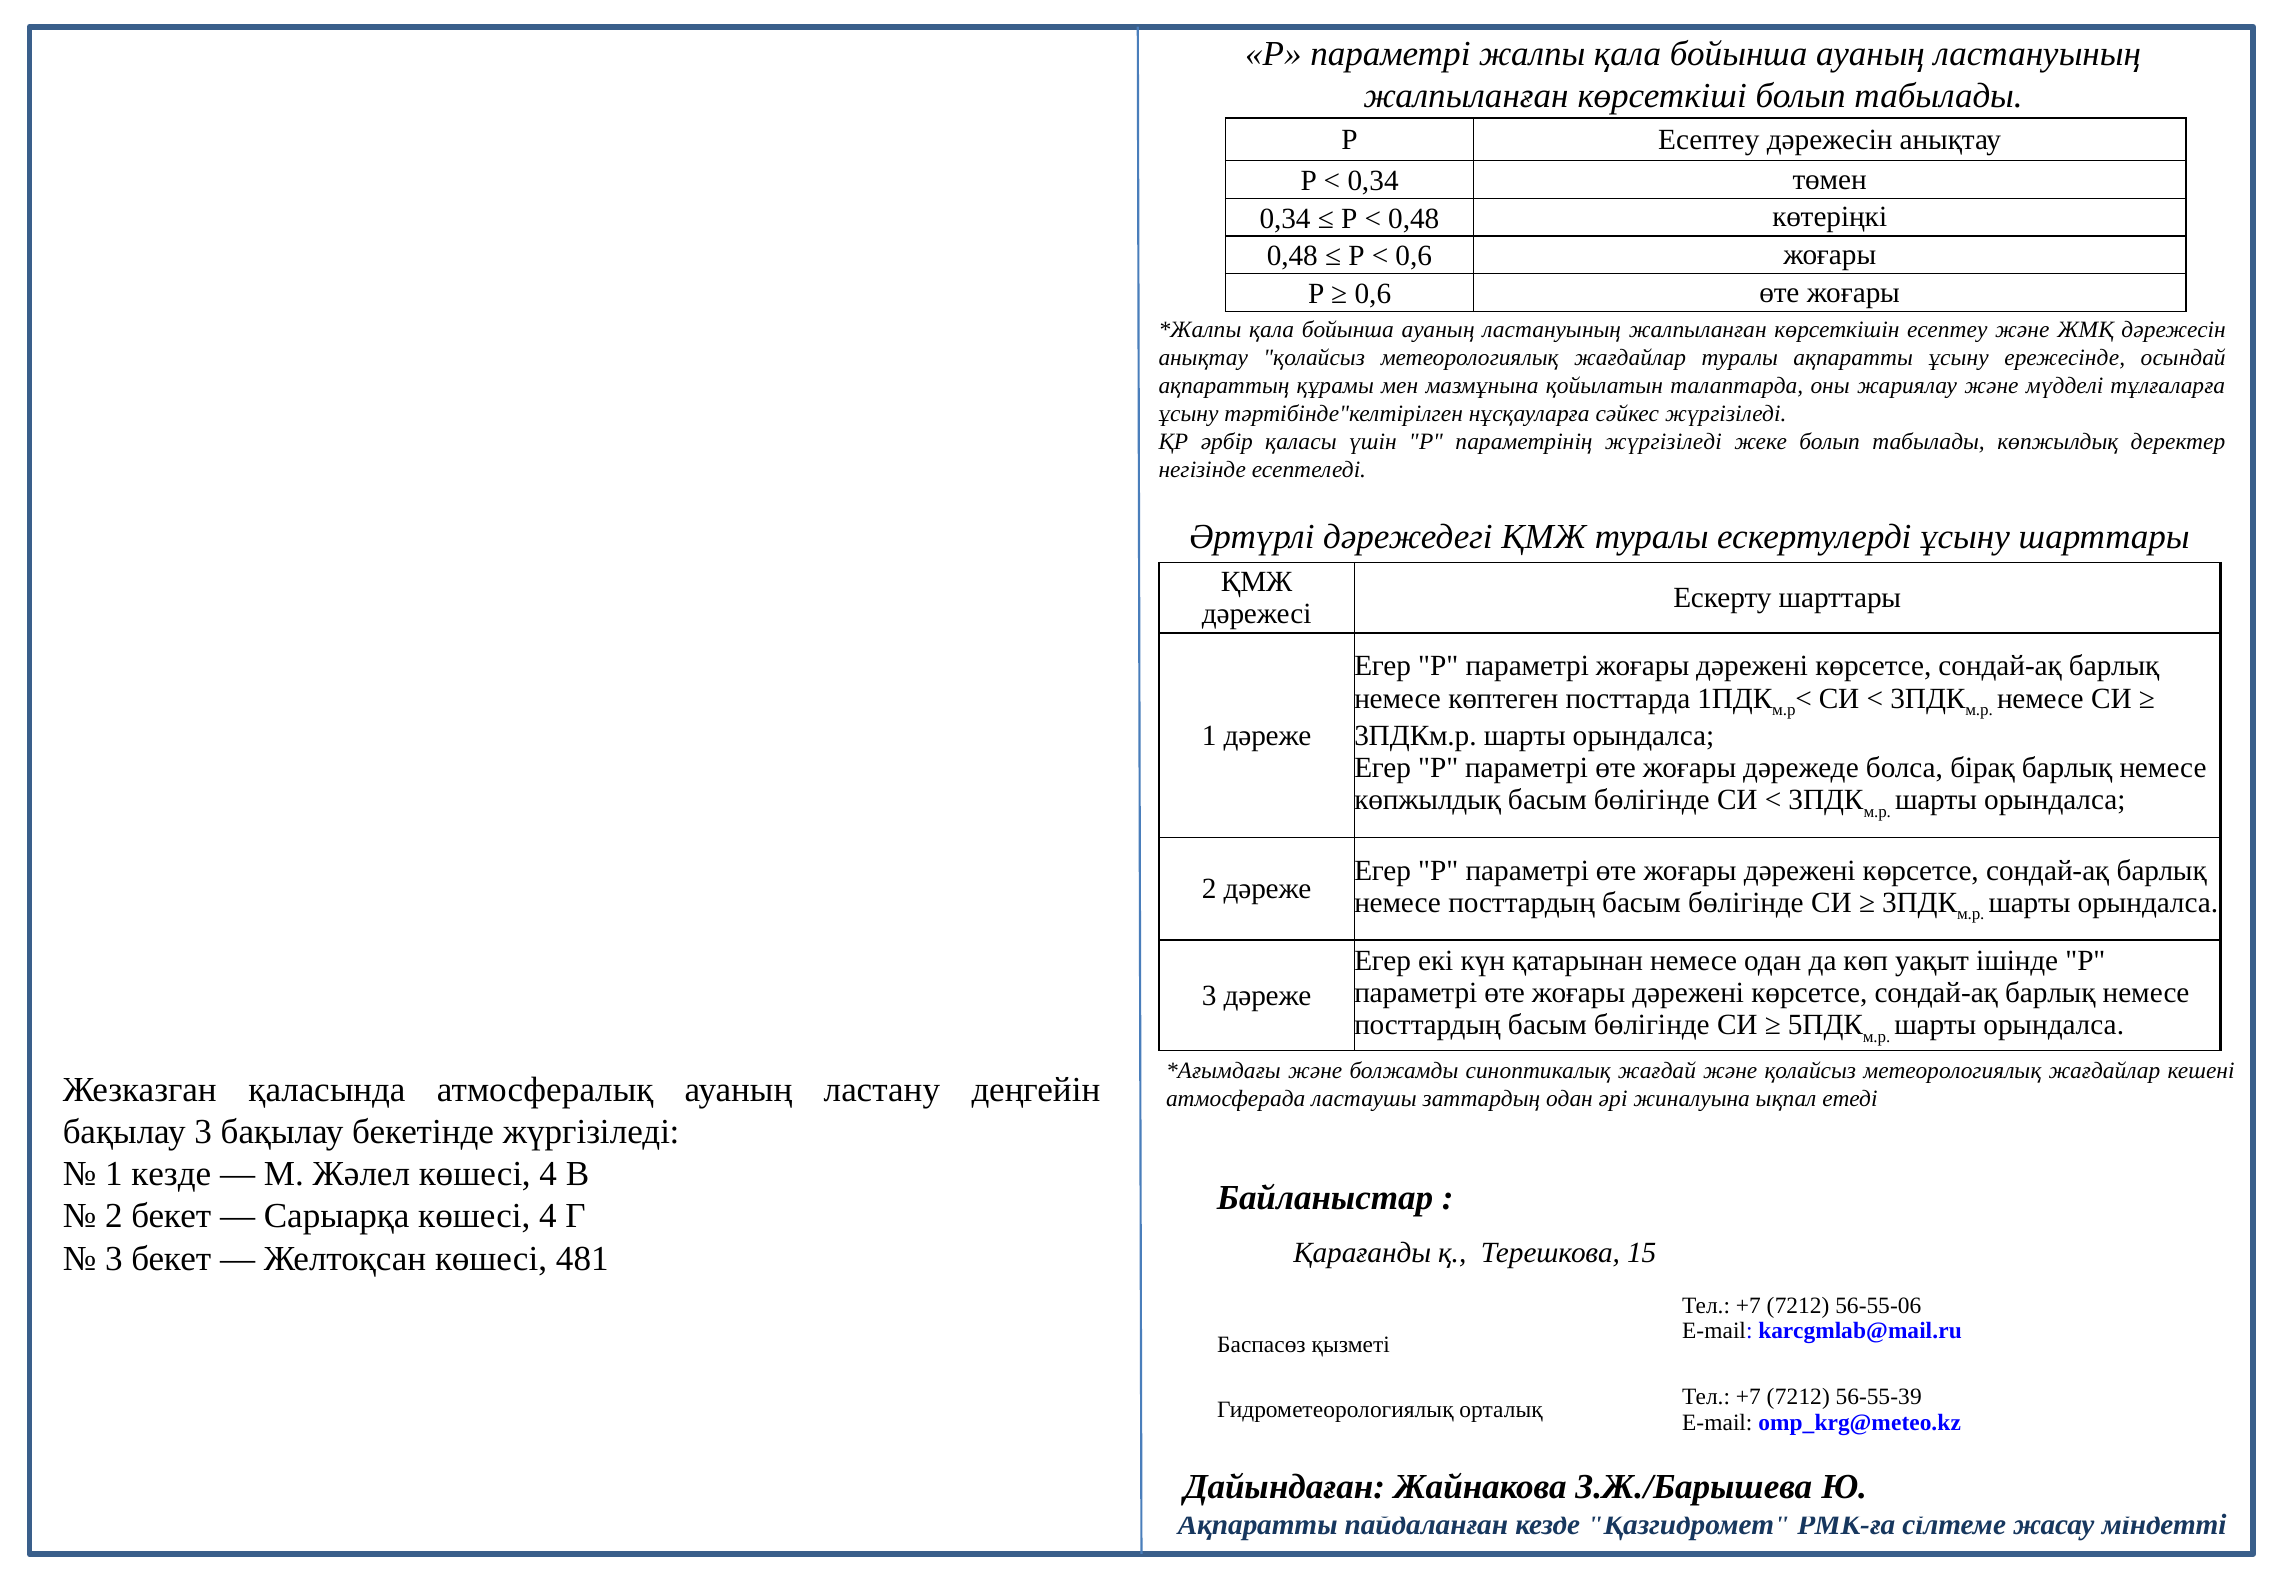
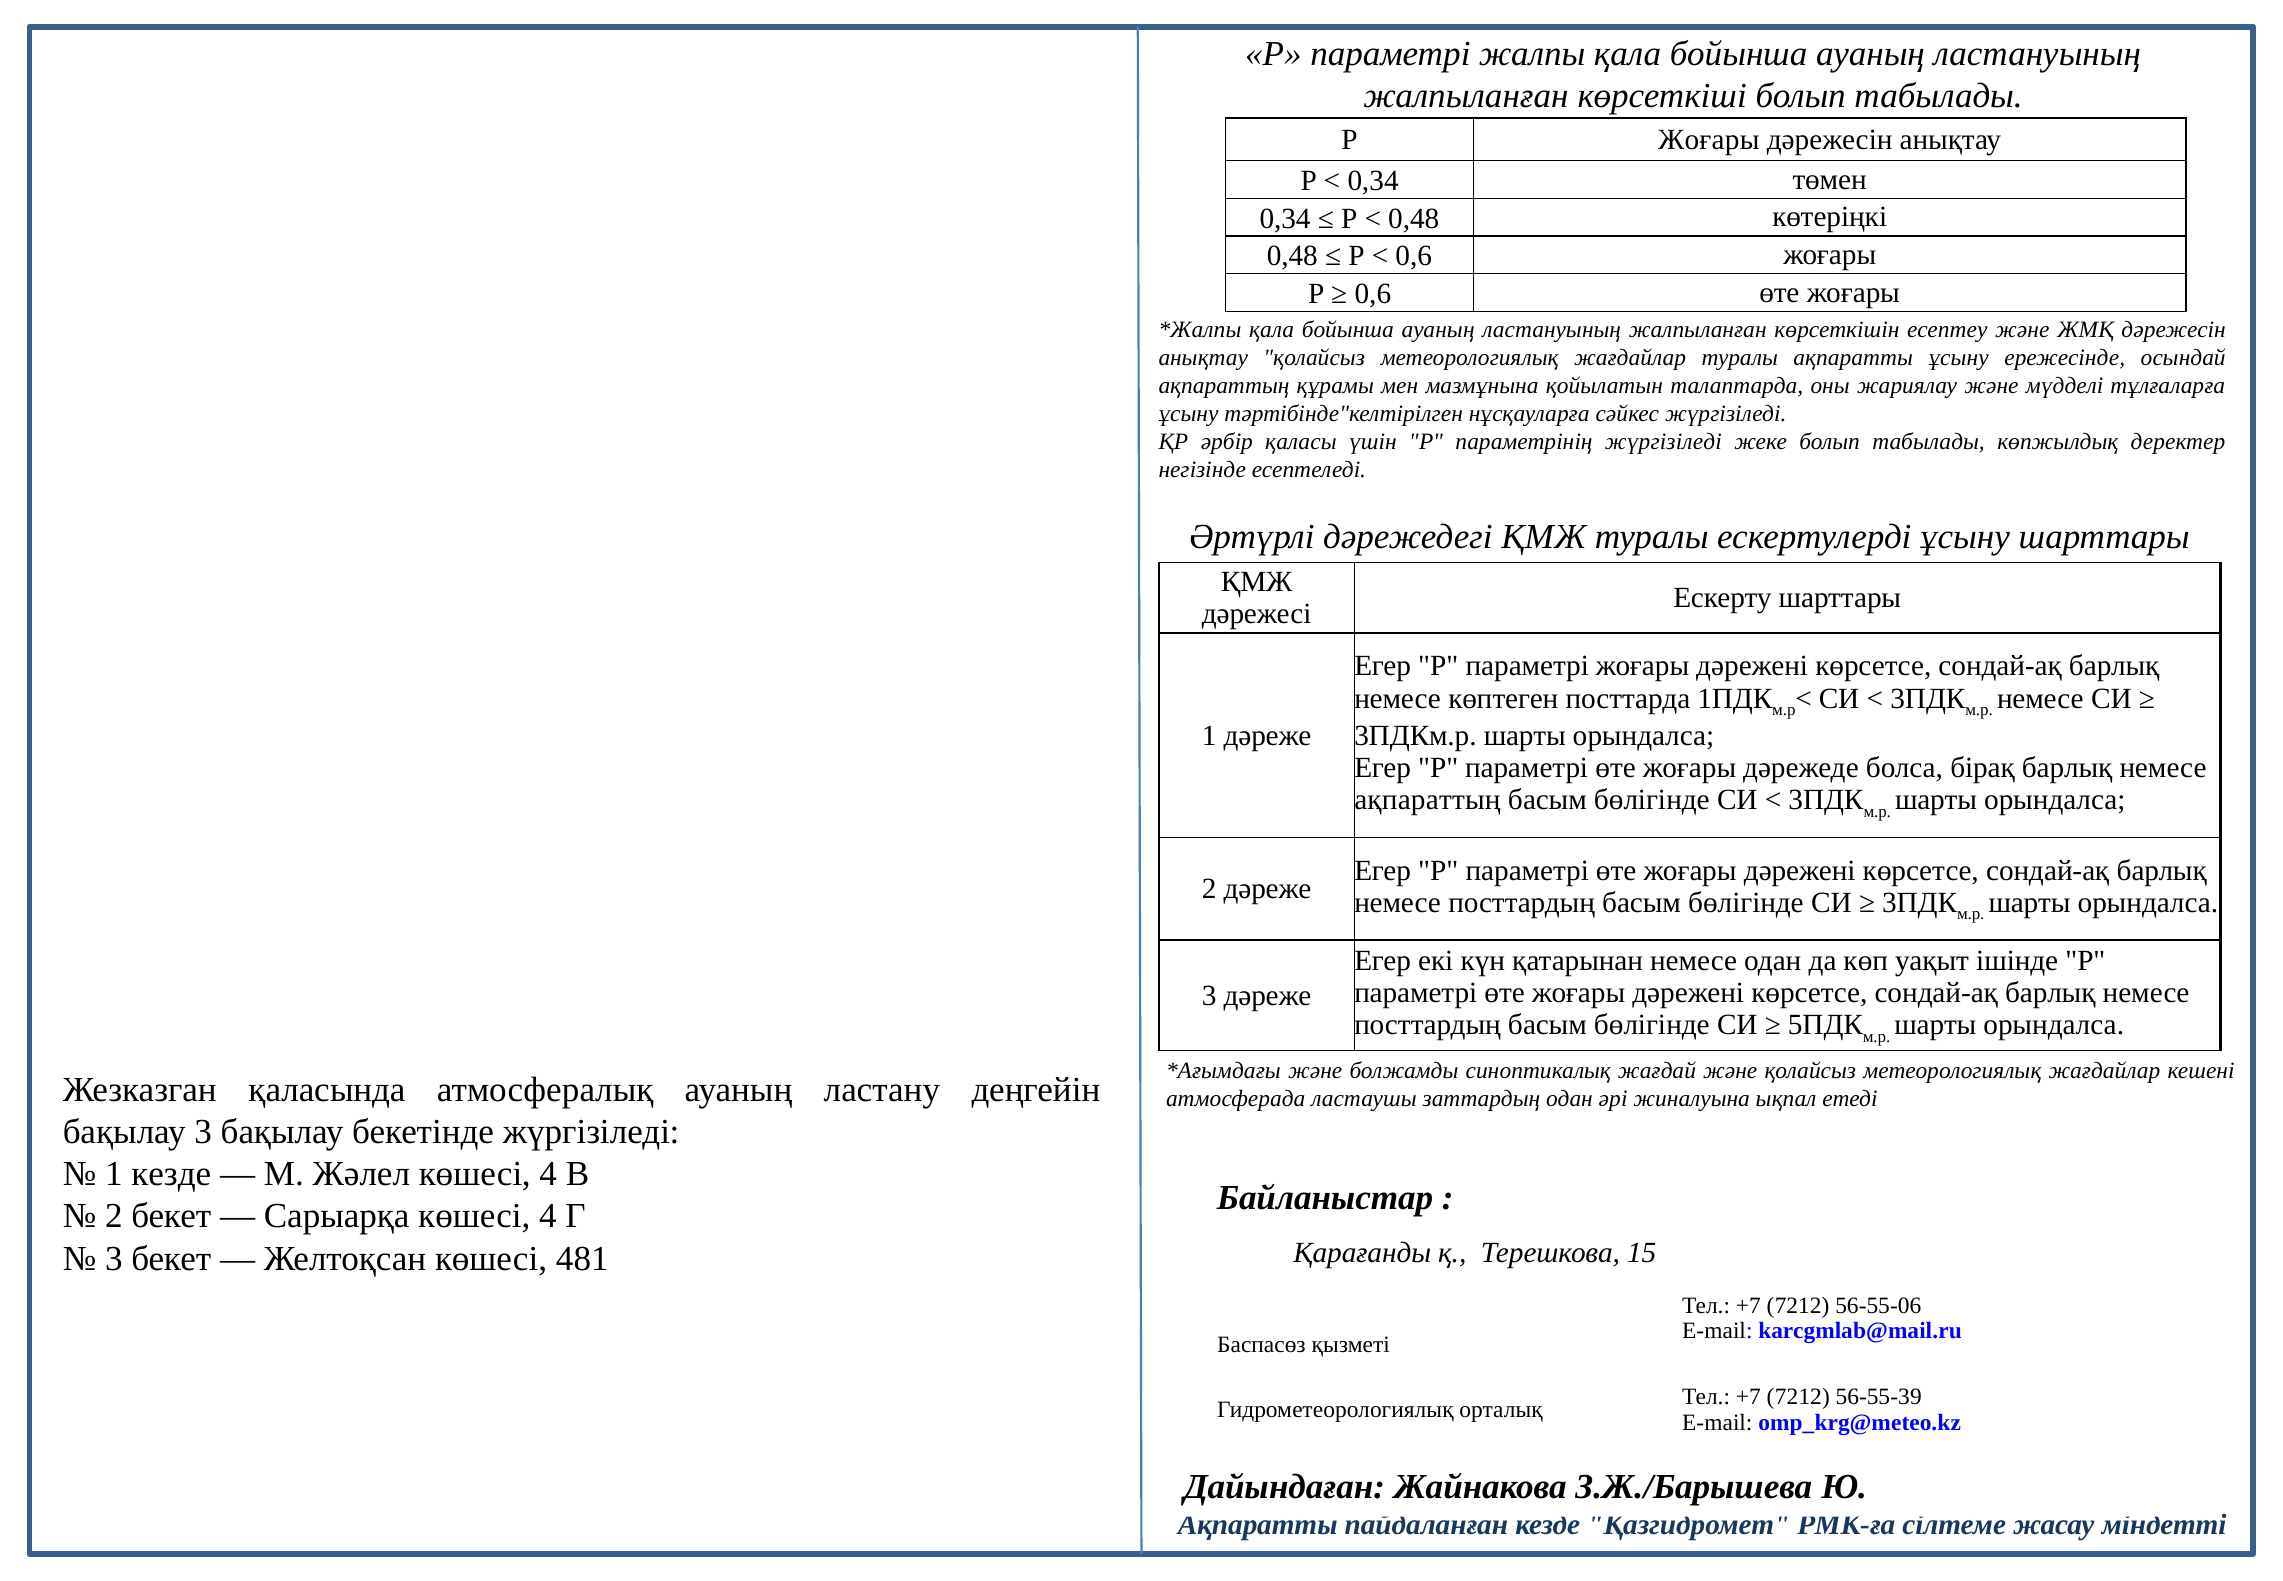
Р Есептеу: Есептеу -> Жоғары (1709, 139)
көпжылдық: көпжылдық -> ақпараттың (1427, 800)
